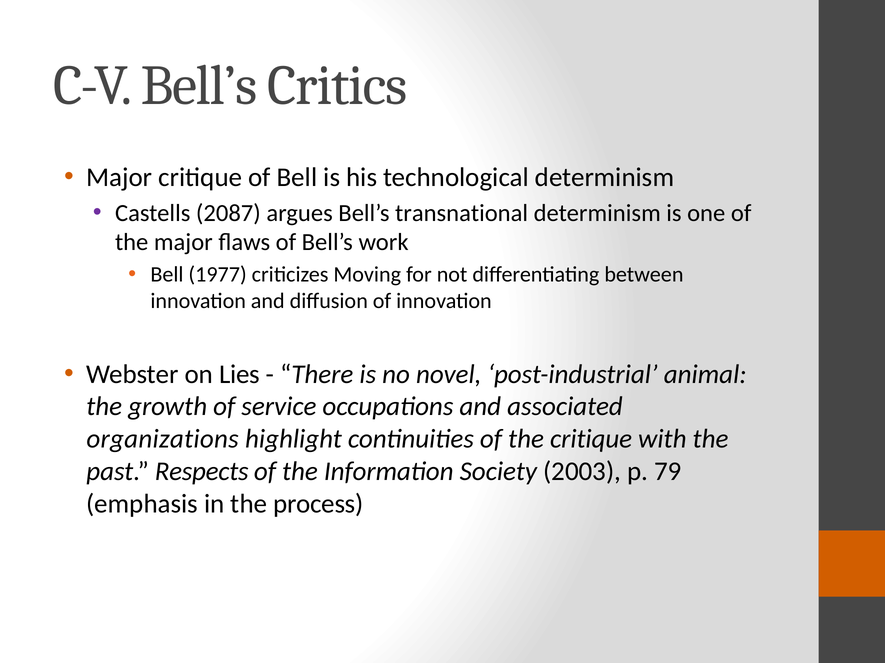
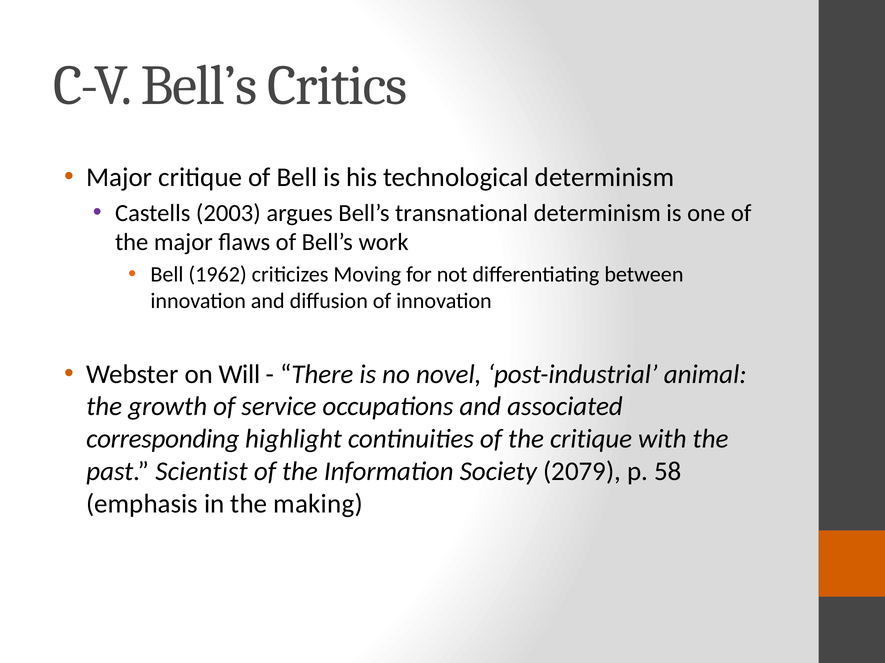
2087: 2087 -> 2003 (228, 213)
1977: 1977 -> 1962 (218, 275)
Lies: Lies -> Will (239, 375)
organizations: organizations -> corresponding (163, 439)
Respects: Respects -> Scientist (202, 472)
2003: 2003 -> 2079 (582, 472)
79: 79 -> 58 (668, 472)
process: process -> making (318, 504)
